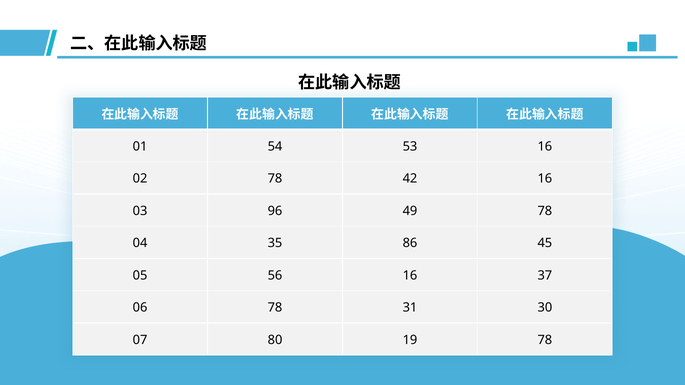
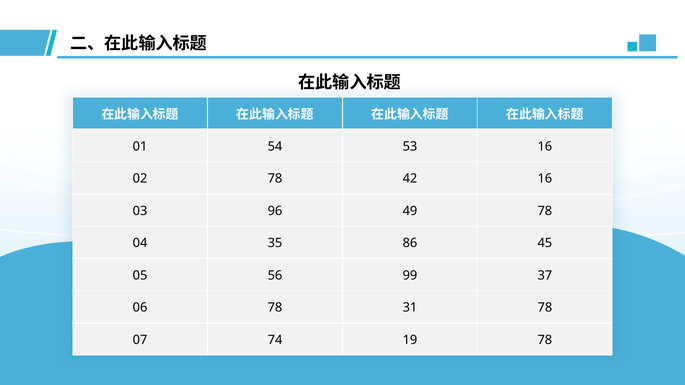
56 16: 16 -> 99 (410, 276)
31 30: 30 -> 78 (545, 308)
80: 80 -> 74 (275, 340)
